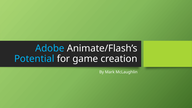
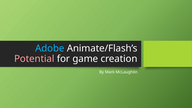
Potential colour: light blue -> pink (34, 59)
